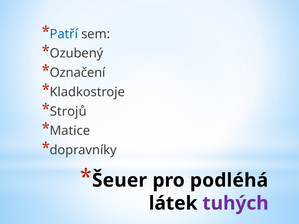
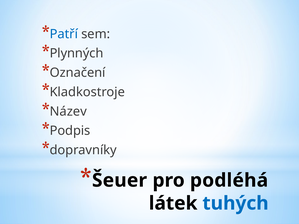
Ozubený: Ozubený -> Plynných (77, 53)
Strojů: Strojů -> Název (68, 112)
Matice: Matice -> Podpis (70, 131)
tuhých colour: purple -> blue (235, 204)
